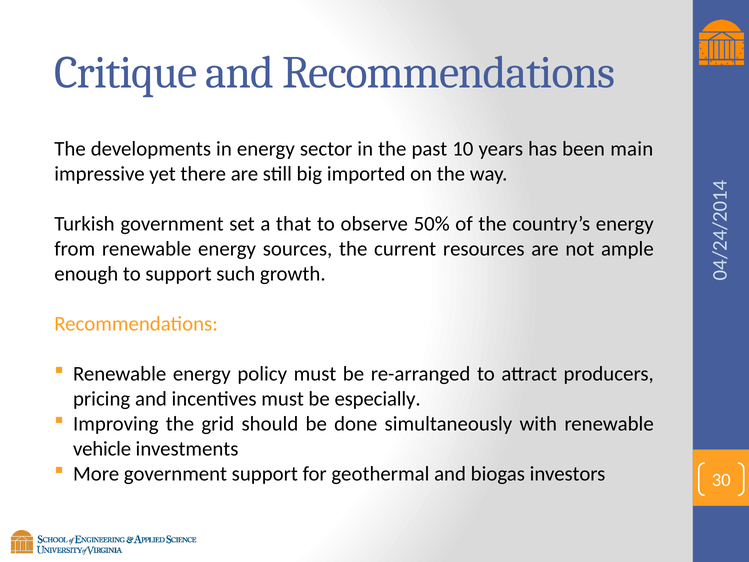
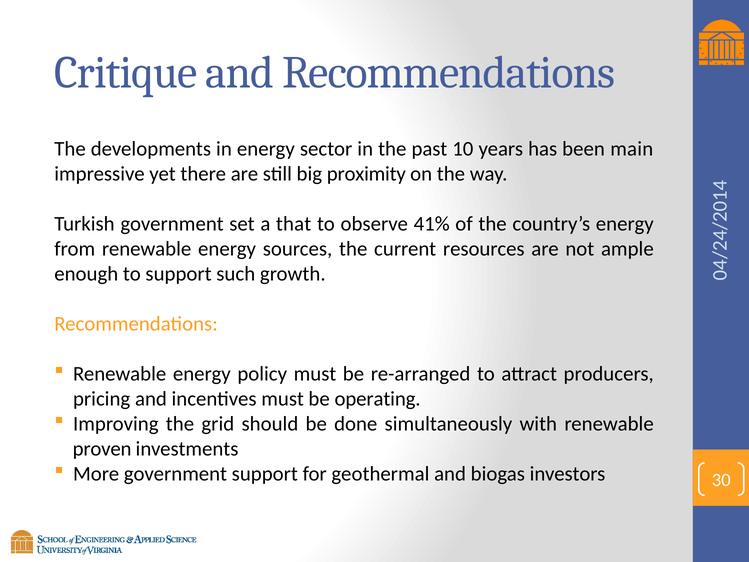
imported: imported -> proximity (366, 174)
50%: 50% -> 41% (432, 224)
especially: especially -> operating (378, 399)
vehicle: vehicle -> proven (102, 449)
